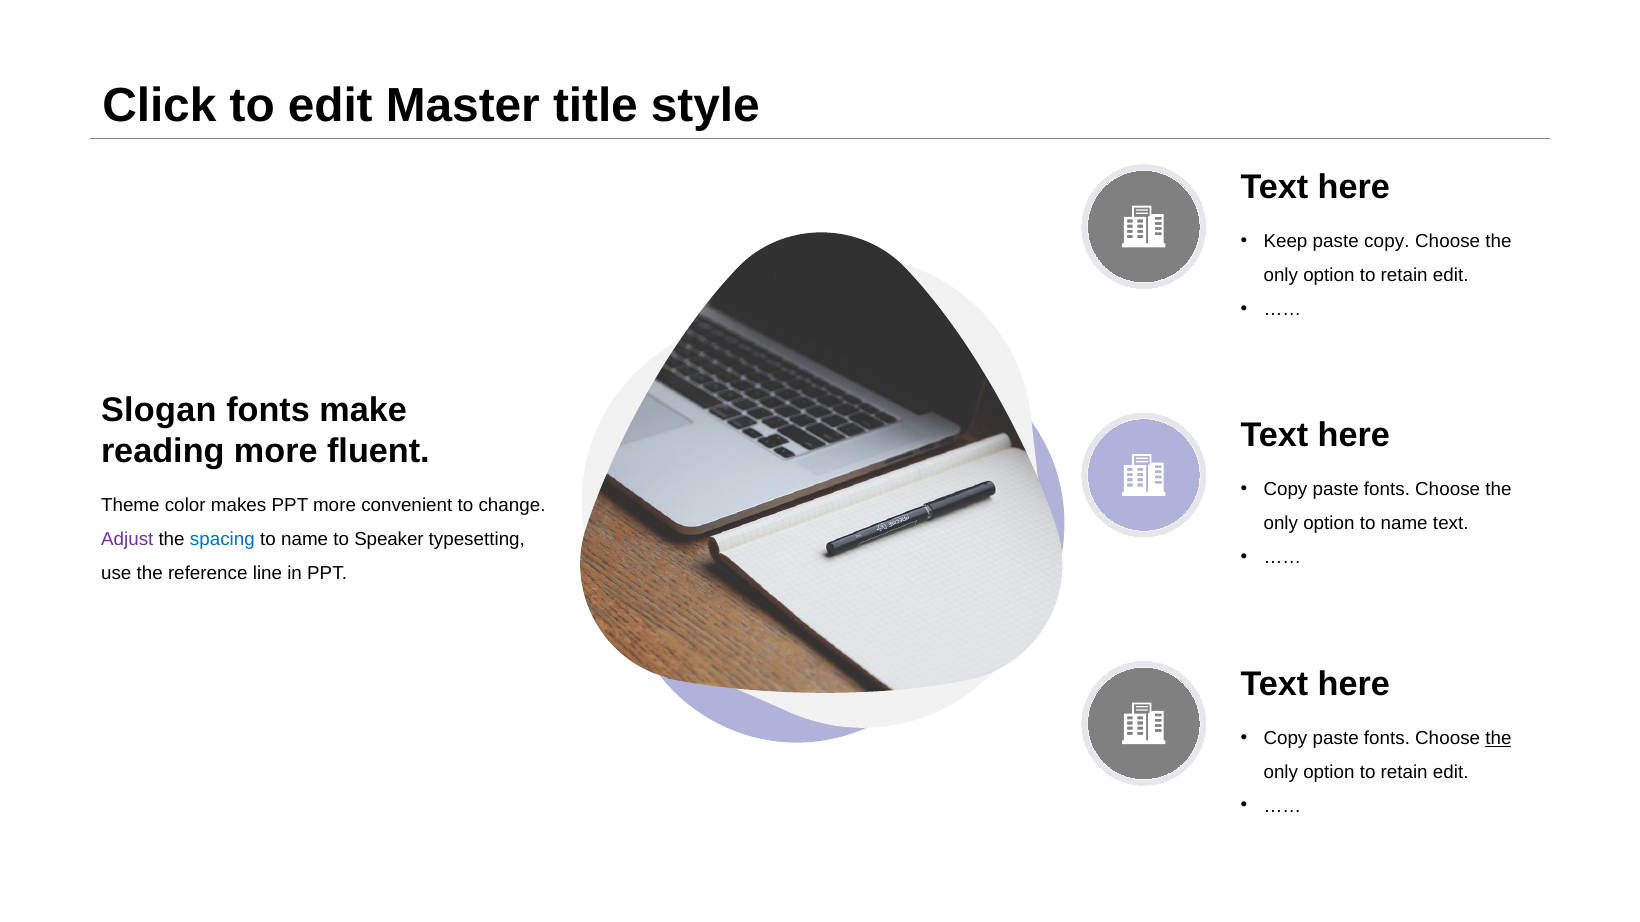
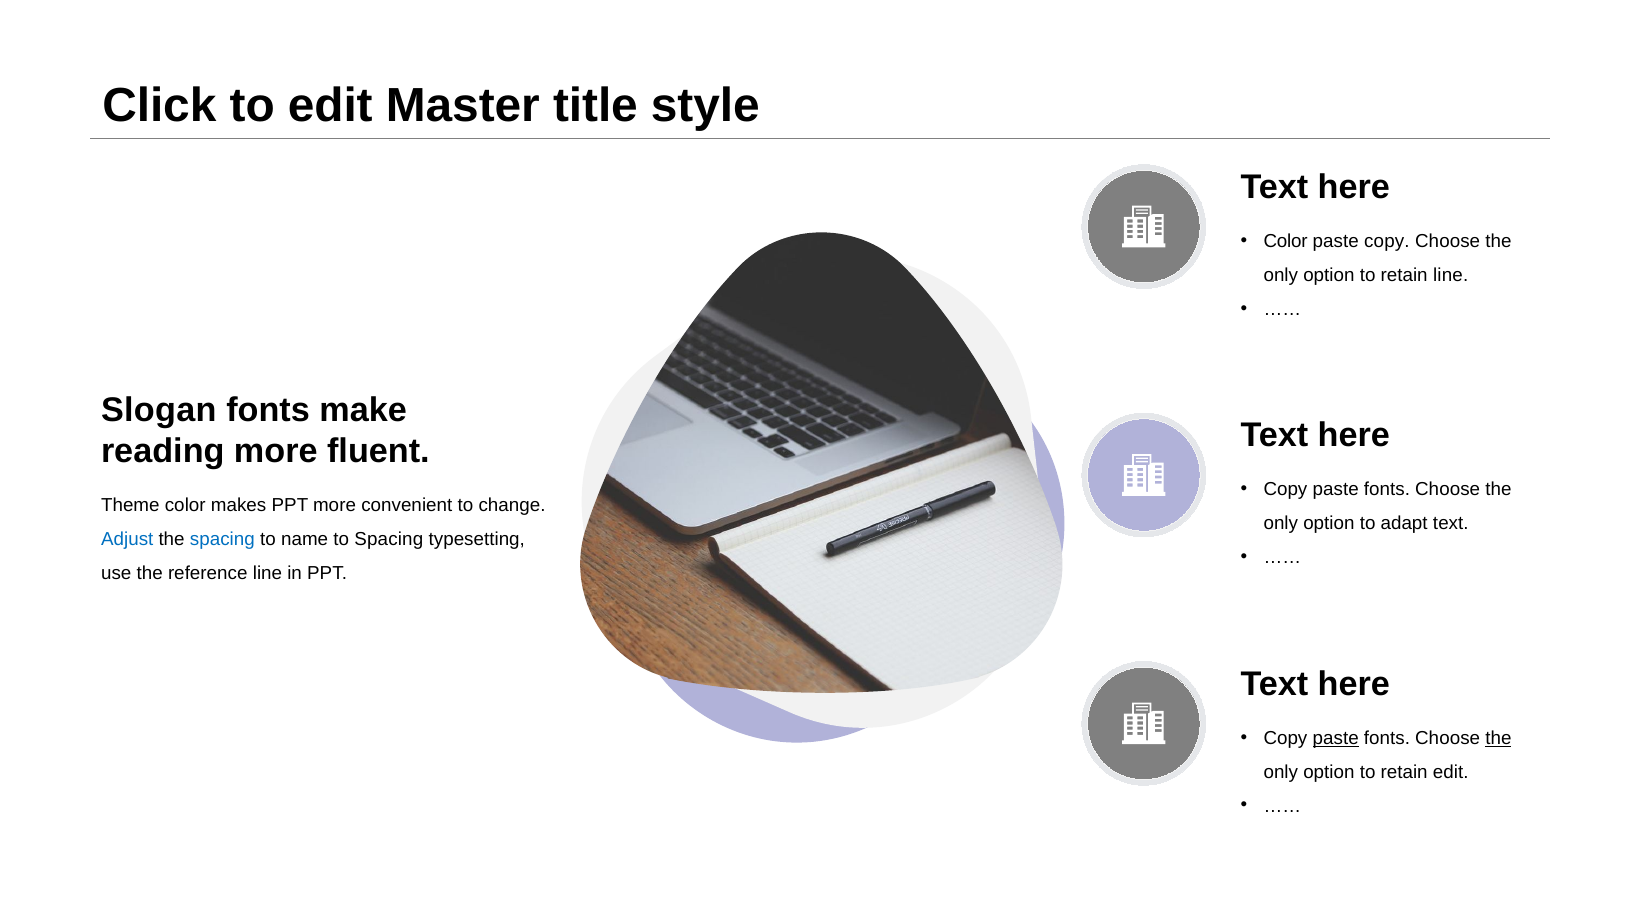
Keep: Keep -> Color (1286, 241)
edit: edit -> line (1451, 275)
option to name: name -> adapt (1404, 524)
Adjust colour: purple -> blue (127, 539)
to Speaker: Speaker -> Spacing (389, 539)
paste underline: none -> present (1336, 739)
